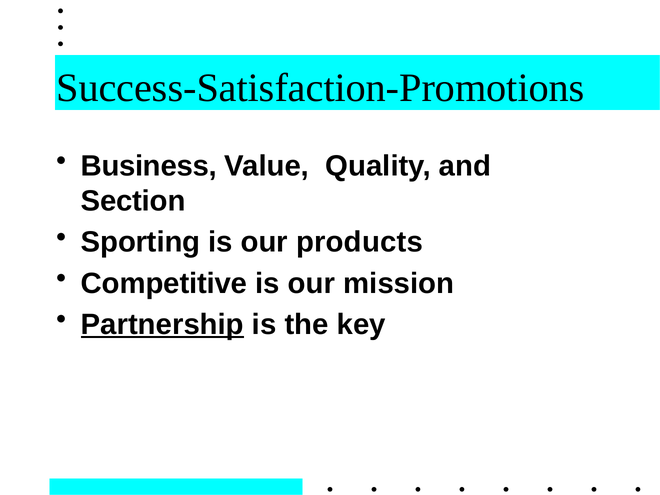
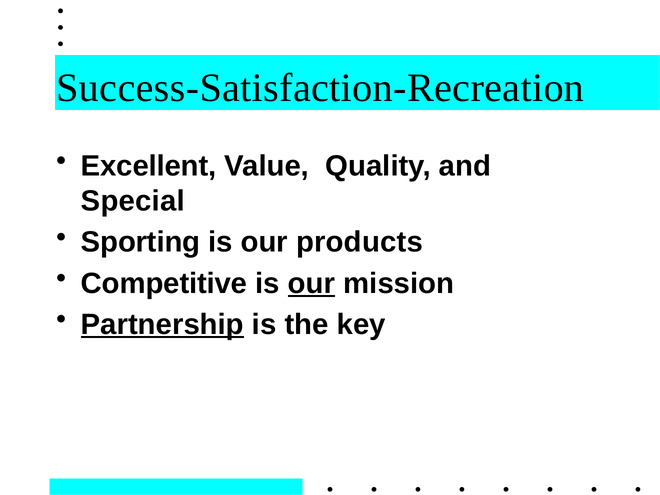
Success-Satisfaction-Promotions: Success-Satisfaction-Promotions -> Success-Satisfaction-Recreation (320, 88)
Business: Business -> Excellent (149, 166)
Section: Section -> Special (133, 201)
our underline: none -> present (311, 283)
